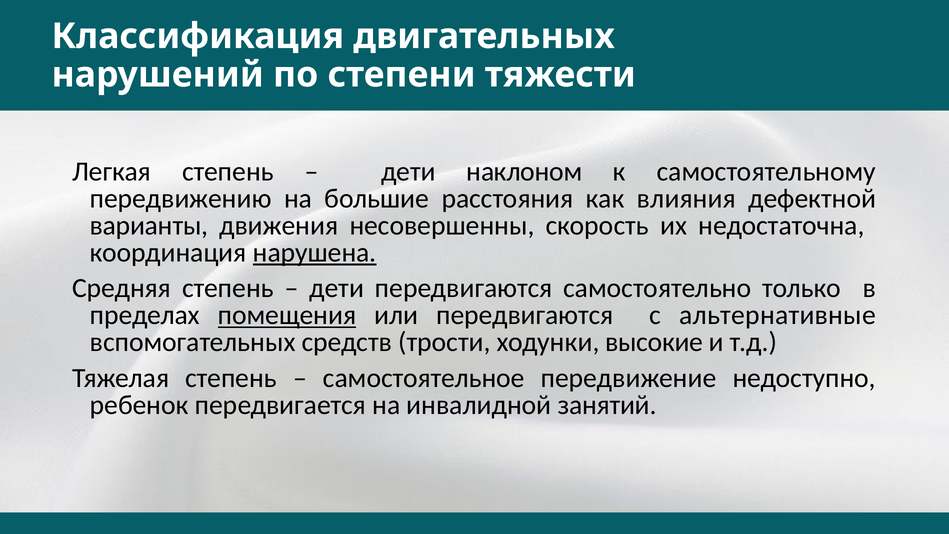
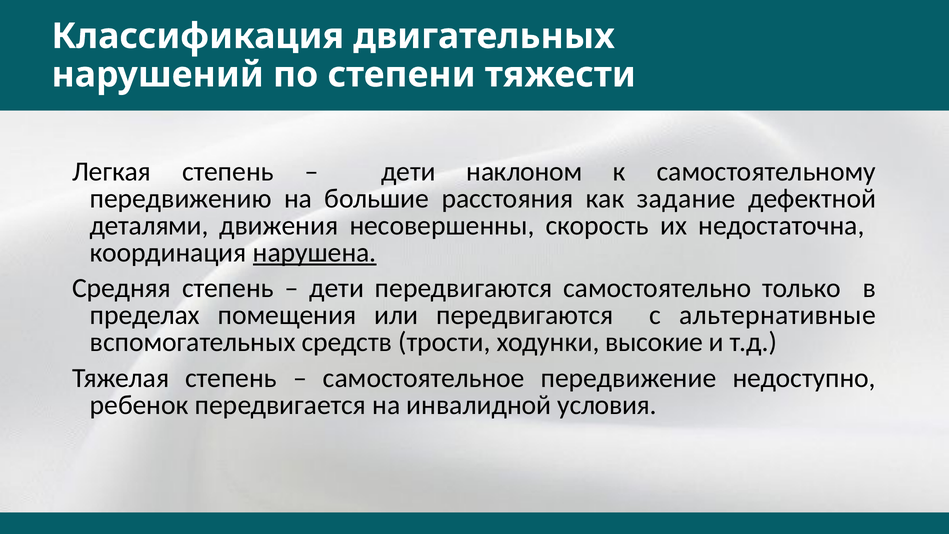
влияния: влияния -> задание (686, 199)
варианты: варианты -> деталями (149, 226)
помещения underline: present -> none (287, 315)
занятий: занятий -> условия (607, 405)
